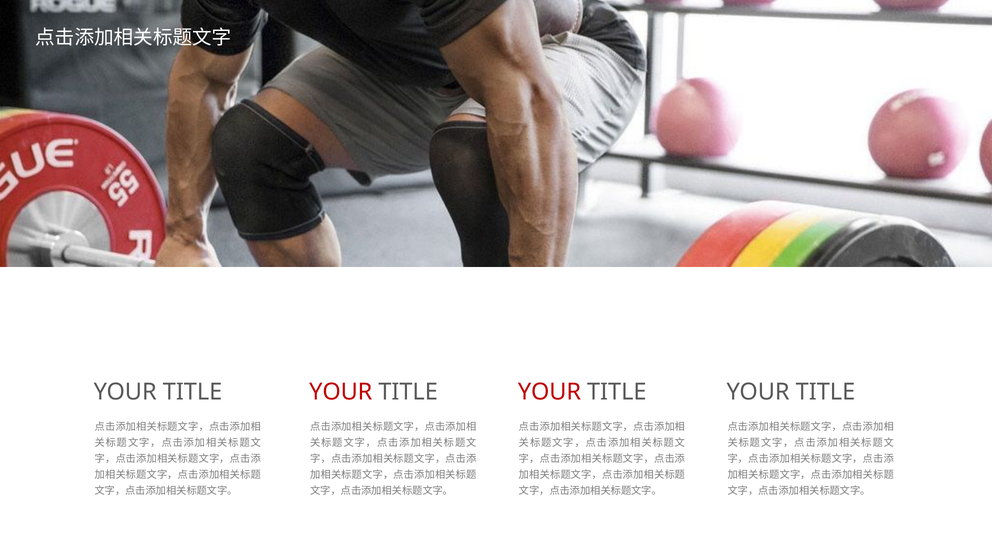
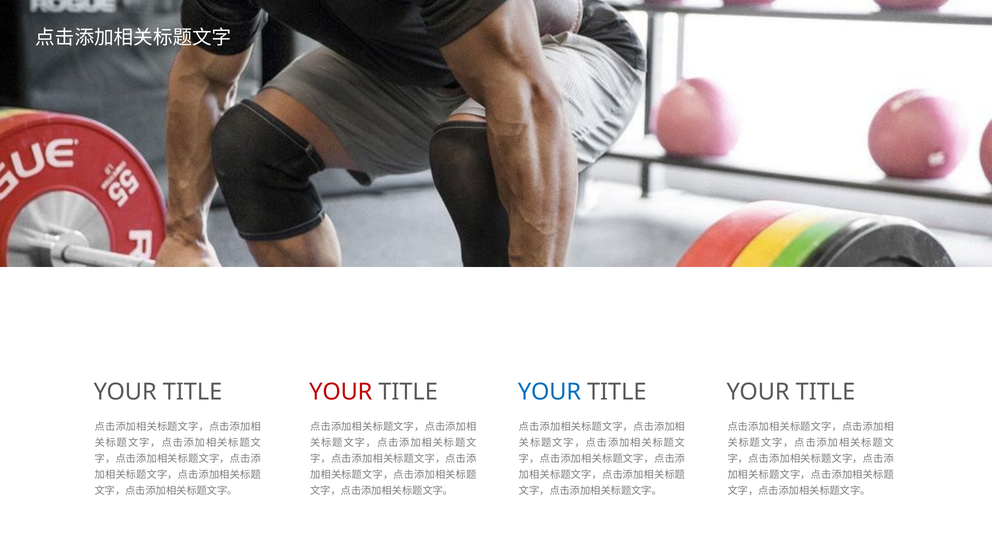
YOUR colour: red -> blue (549, 392)
